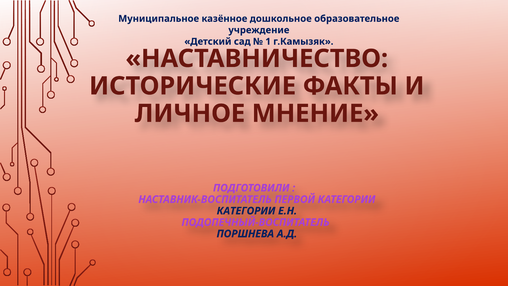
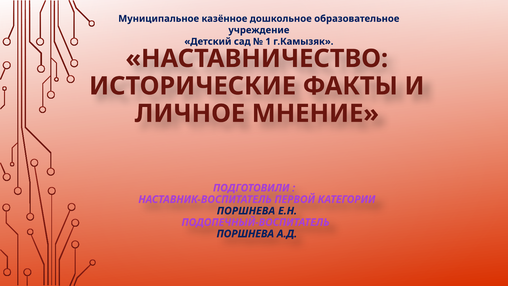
КАТЕГОРИИ: КАТЕГОРИИ -> ПОРШНЕВА (246, 211)
